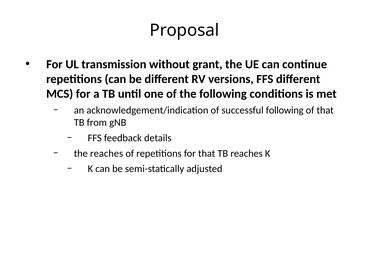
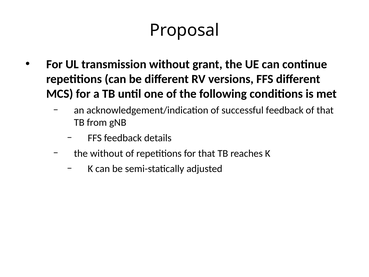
successful following: following -> feedback (285, 110)
the reaches: reaches -> without (107, 153)
